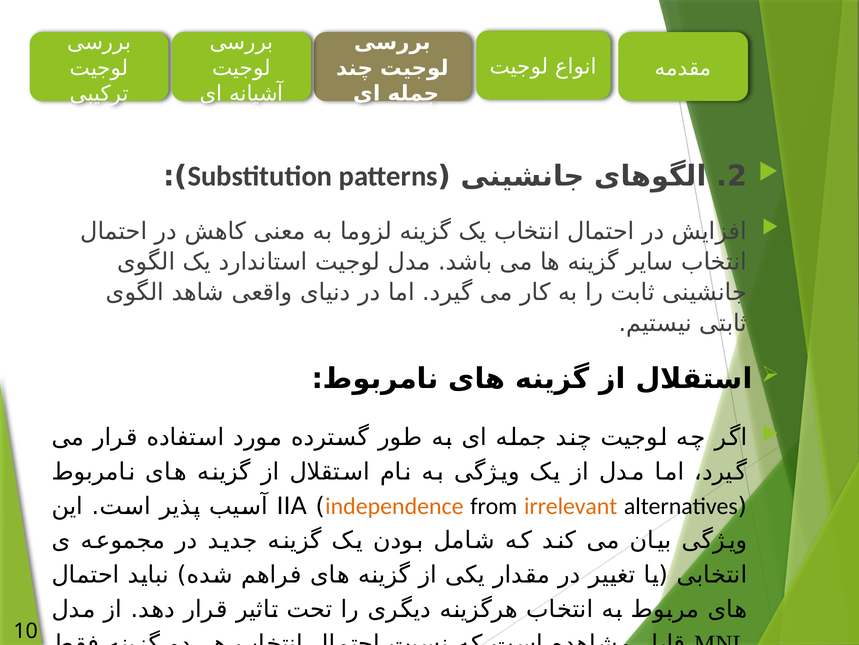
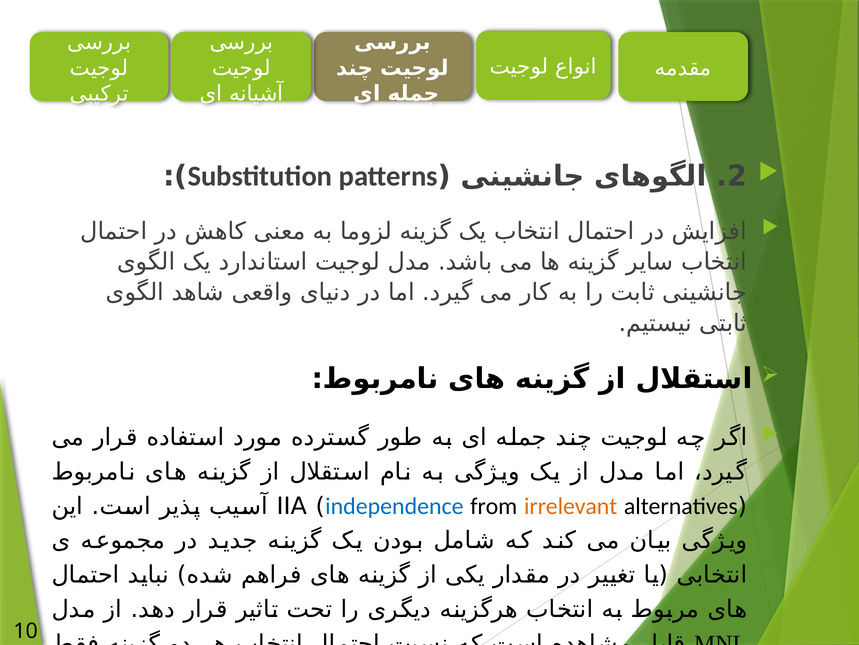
independence colour: orange -> blue (394, 506)
